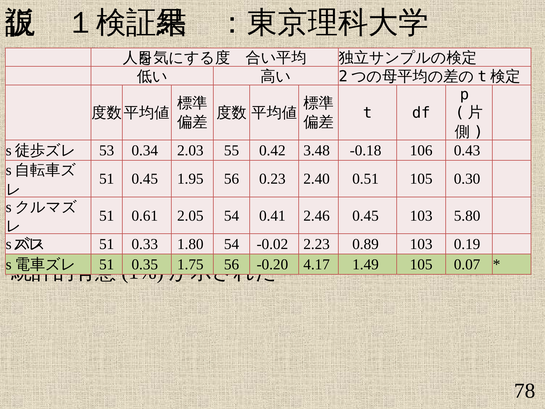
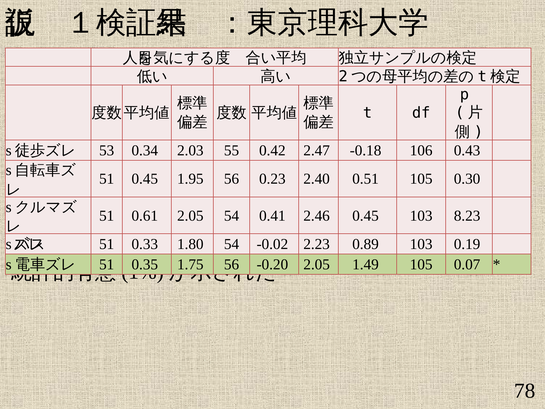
3.48: 3.48 -> 2.47 (317, 150)
5.80: 5.80 -> 8.23 (467, 216)
4.17: 4.17 -> 2.05 (317, 264)
